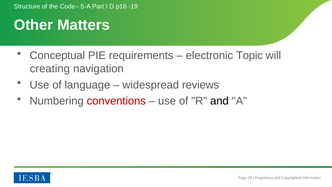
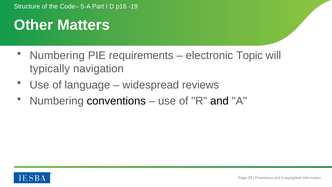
Conceptual: Conceptual -> Numbering (57, 55)
creating: creating -> typically (50, 69)
conventions colour: red -> black (116, 101)
